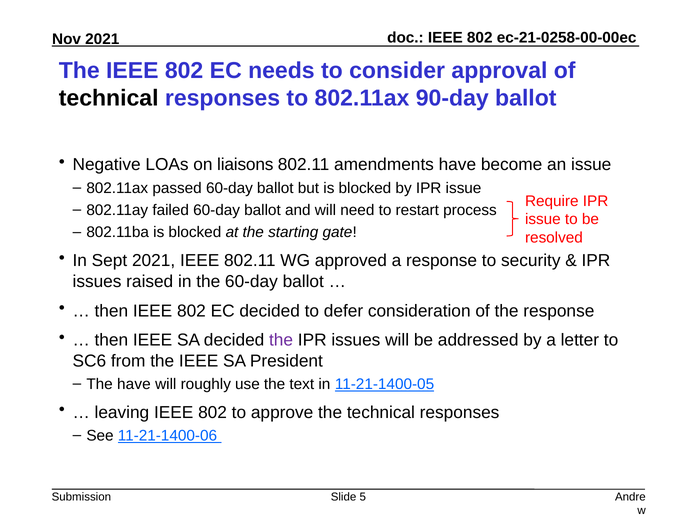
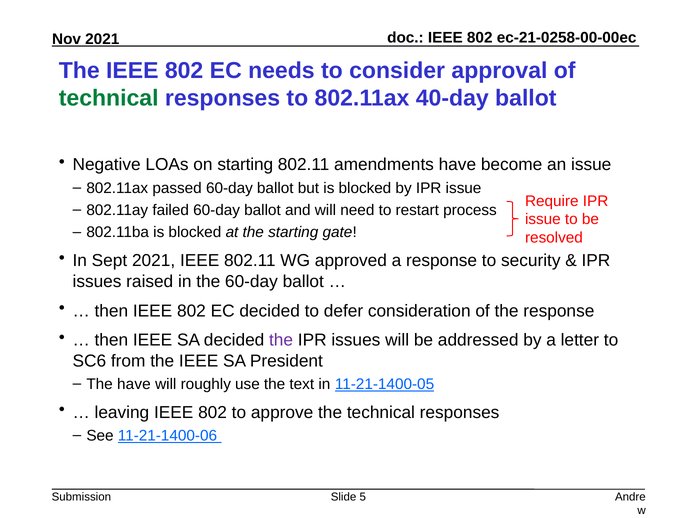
technical colour: black -> green (109, 98)
90-day: 90-day -> 40-day (452, 98)
on liaisons: liaisons -> starting (245, 165)
